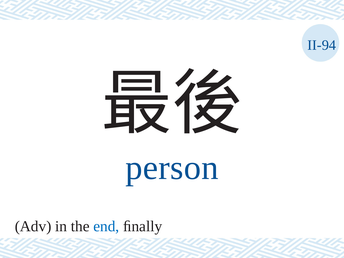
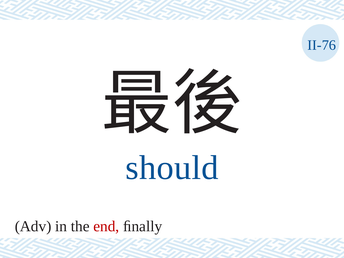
II-94: II-94 -> II-76 (322, 45)
person: person -> should (172, 168)
end colour: blue -> red (106, 226)
